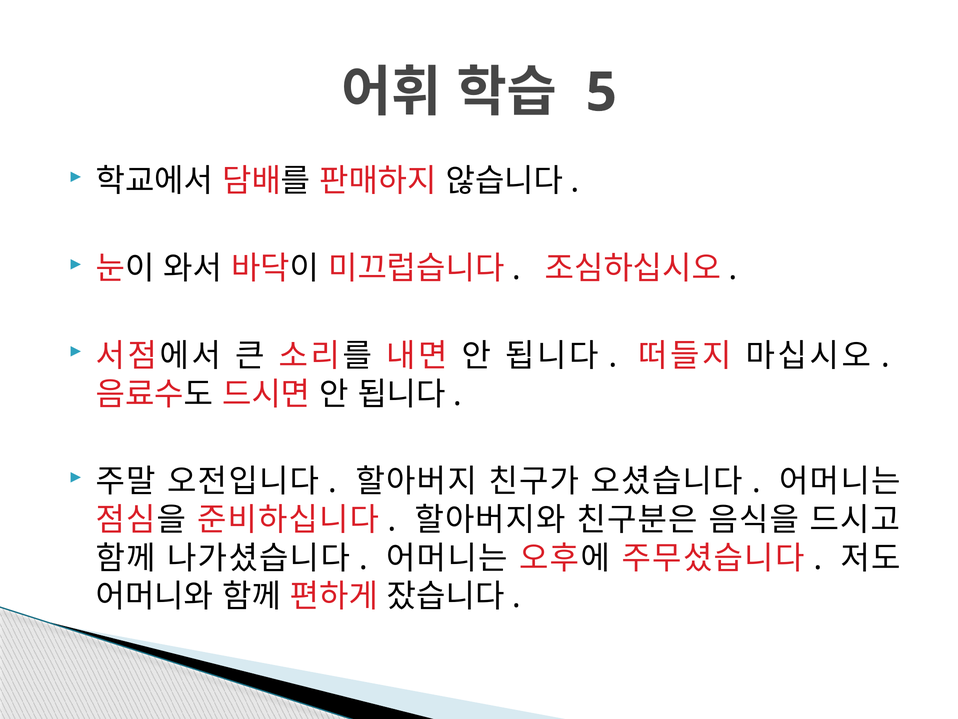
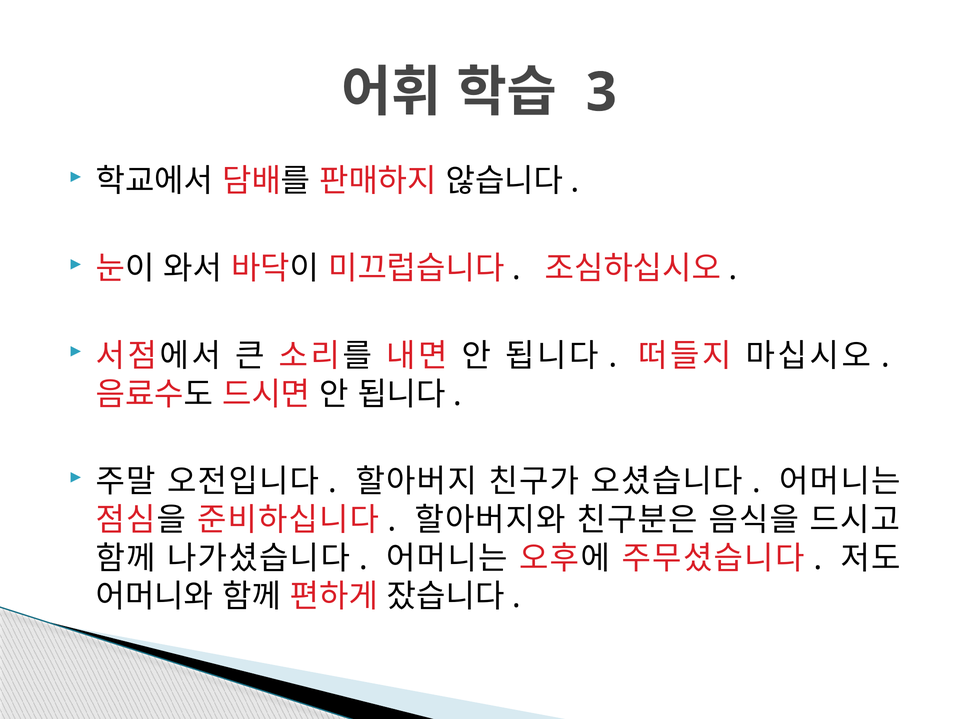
5: 5 -> 3 (601, 92)
